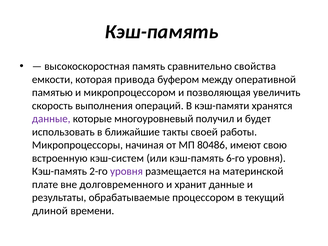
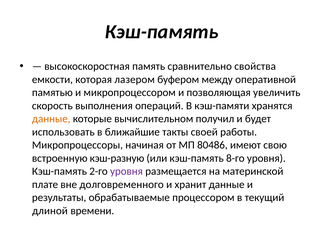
привода: привода -> лазером (135, 79)
данные colour: purple -> orange (51, 119)
многоуровневый: многоуровневый -> вычислительном (154, 119)
кэш-систем: кэш-систем -> кэш-разную (117, 158)
6-го: 6-го -> 8-го (235, 158)
